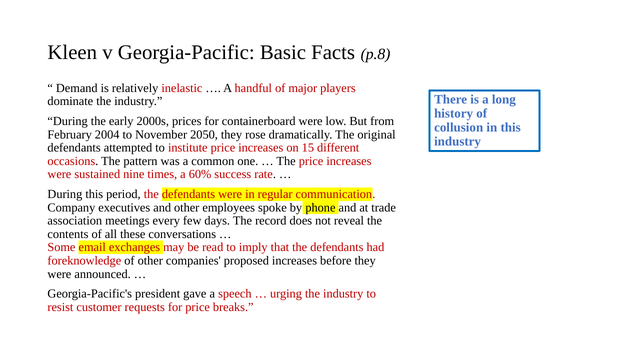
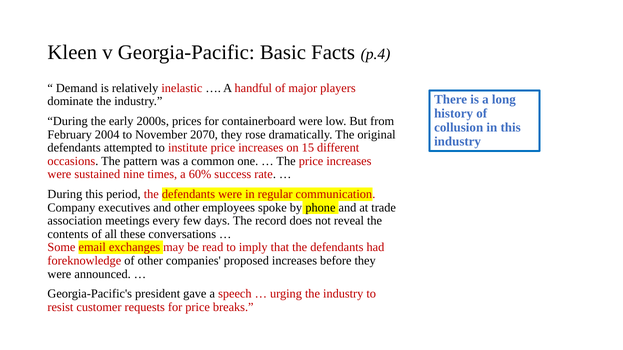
p.8: p.8 -> p.4 (376, 54)
2050: 2050 -> 2070 (204, 135)
